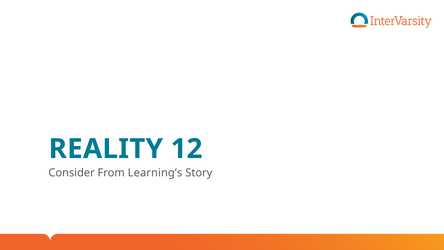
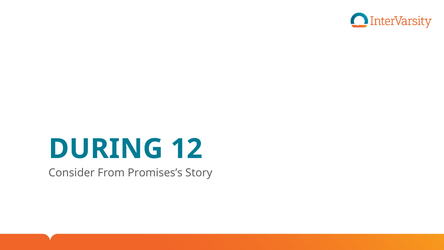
REALITY: REALITY -> DURING (106, 149)
Learning’s: Learning’s -> Promises’s (155, 173)
